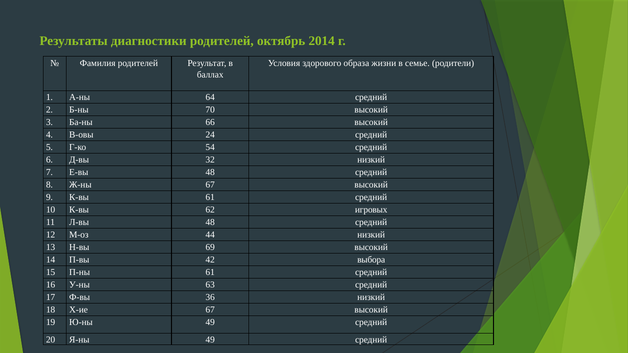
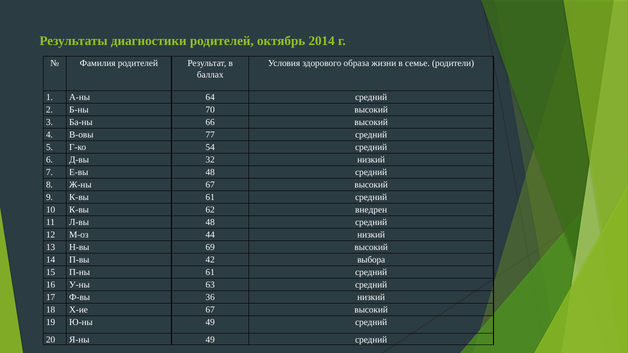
24: 24 -> 77 (210, 135)
игровых: игровых -> внедрен (371, 210)
